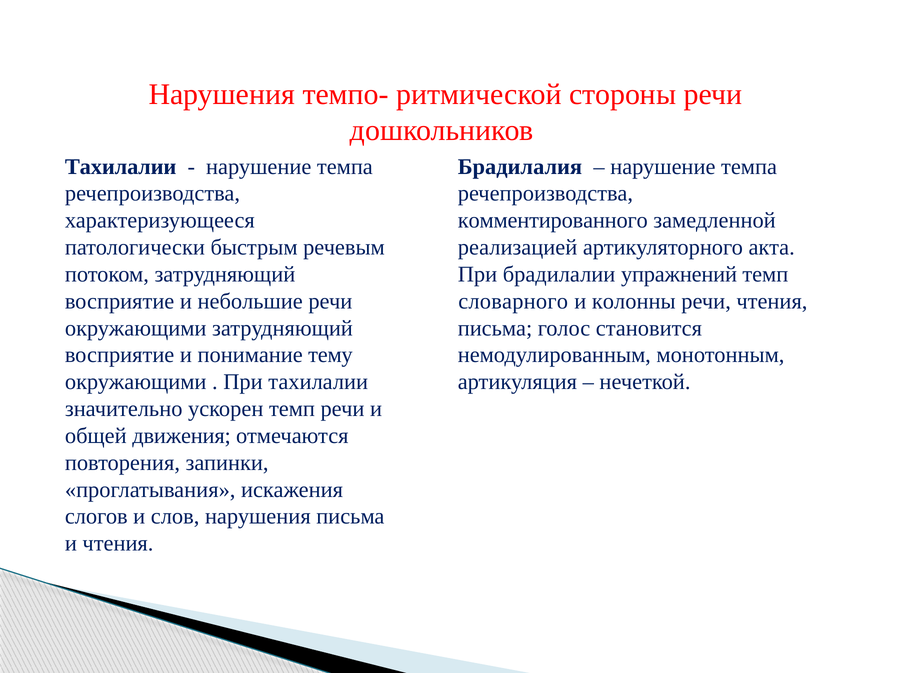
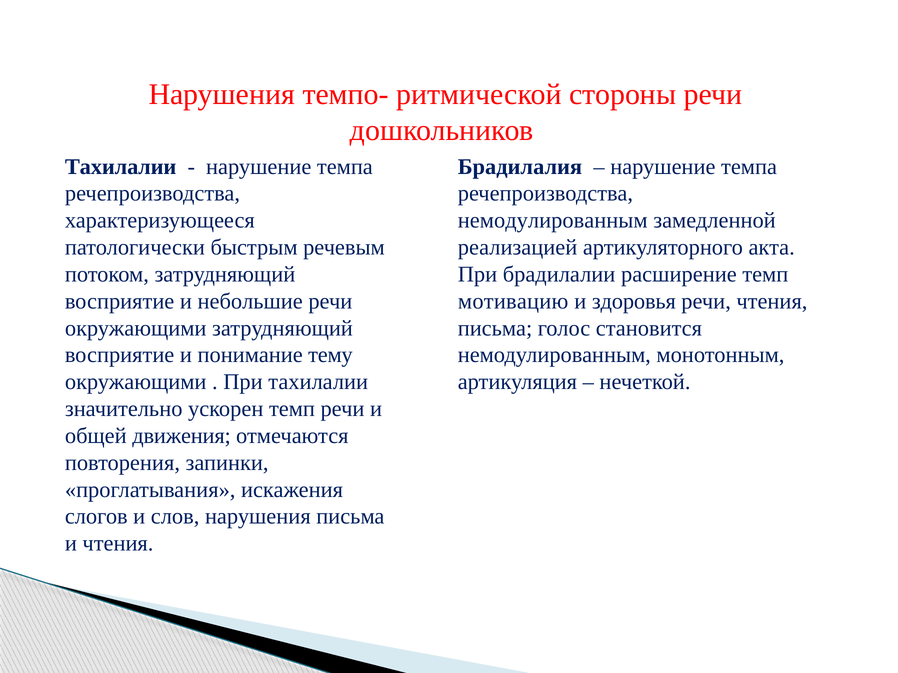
комментированного: комментированного -> немодулированным (553, 221)
упражнений: упражнений -> расширение (679, 275)
словарного: словарного -> мотивацию (513, 301)
колонны: колонны -> здоровья (634, 301)
